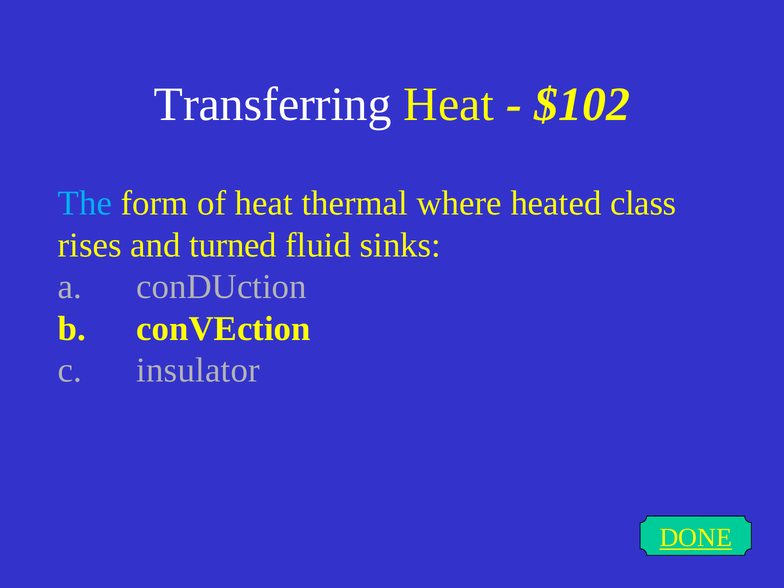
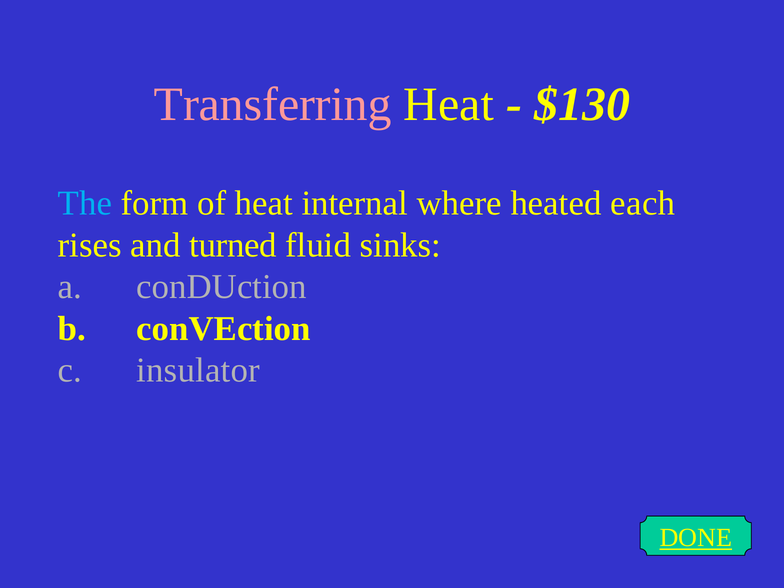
Transferring colour: white -> pink (273, 105)
$102: $102 -> $130 (582, 105)
thermal: thermal -> internal (355, 203)
class: class -> each (643, 203)
